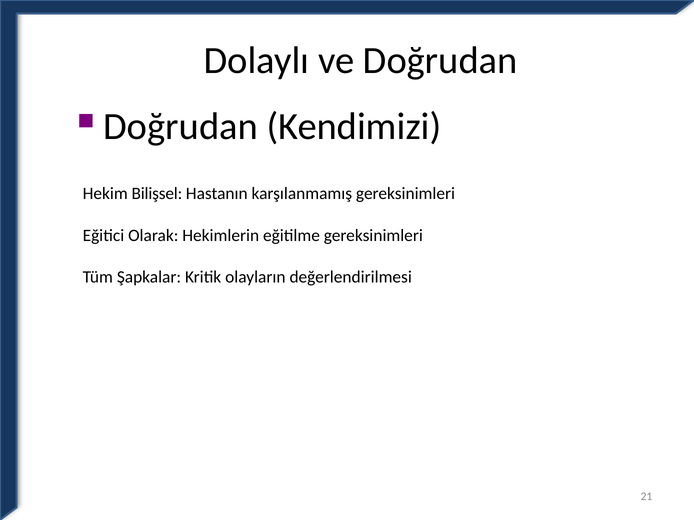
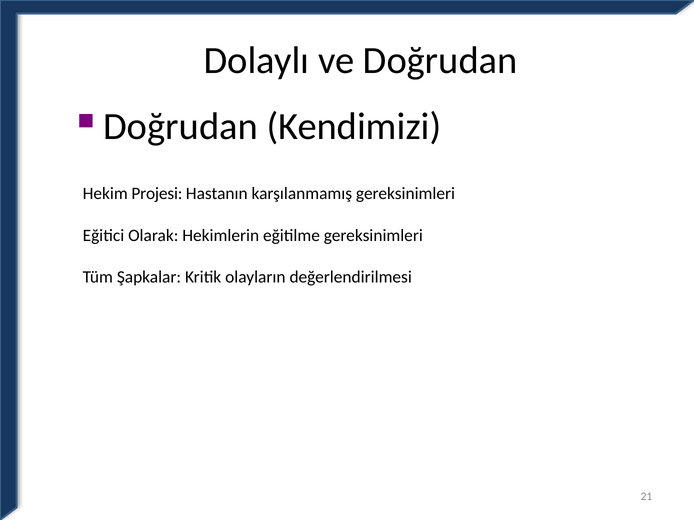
Bilişsel: Bilişsel -> Projesi (157, 194)
